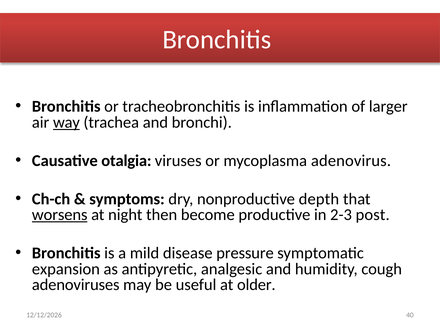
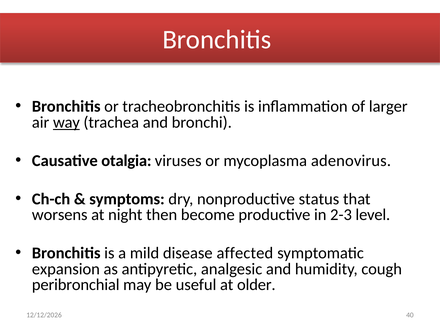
depth: depth -> status (319, 199)
worsens underline: present -> none (60, 215)
post: post -> level (373, 215)
pressure: pressure -> affected (245, 253)
adenoviruses: adenoviruses -> peribronchial (76, 285)
